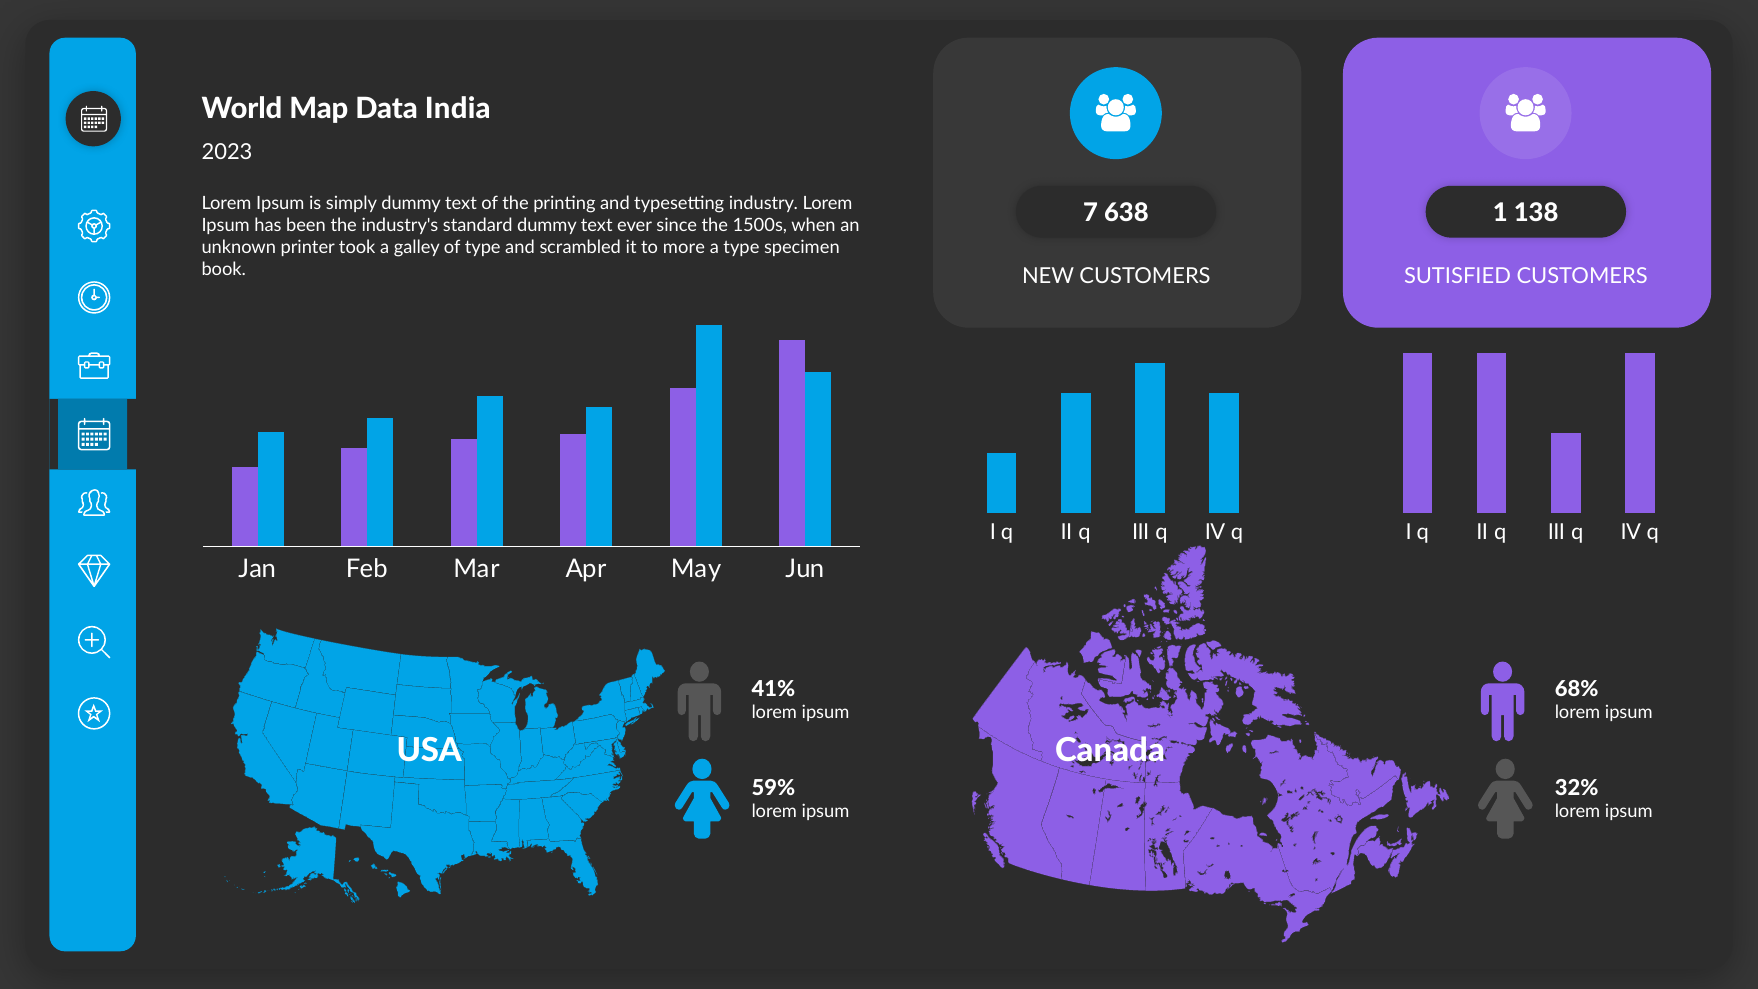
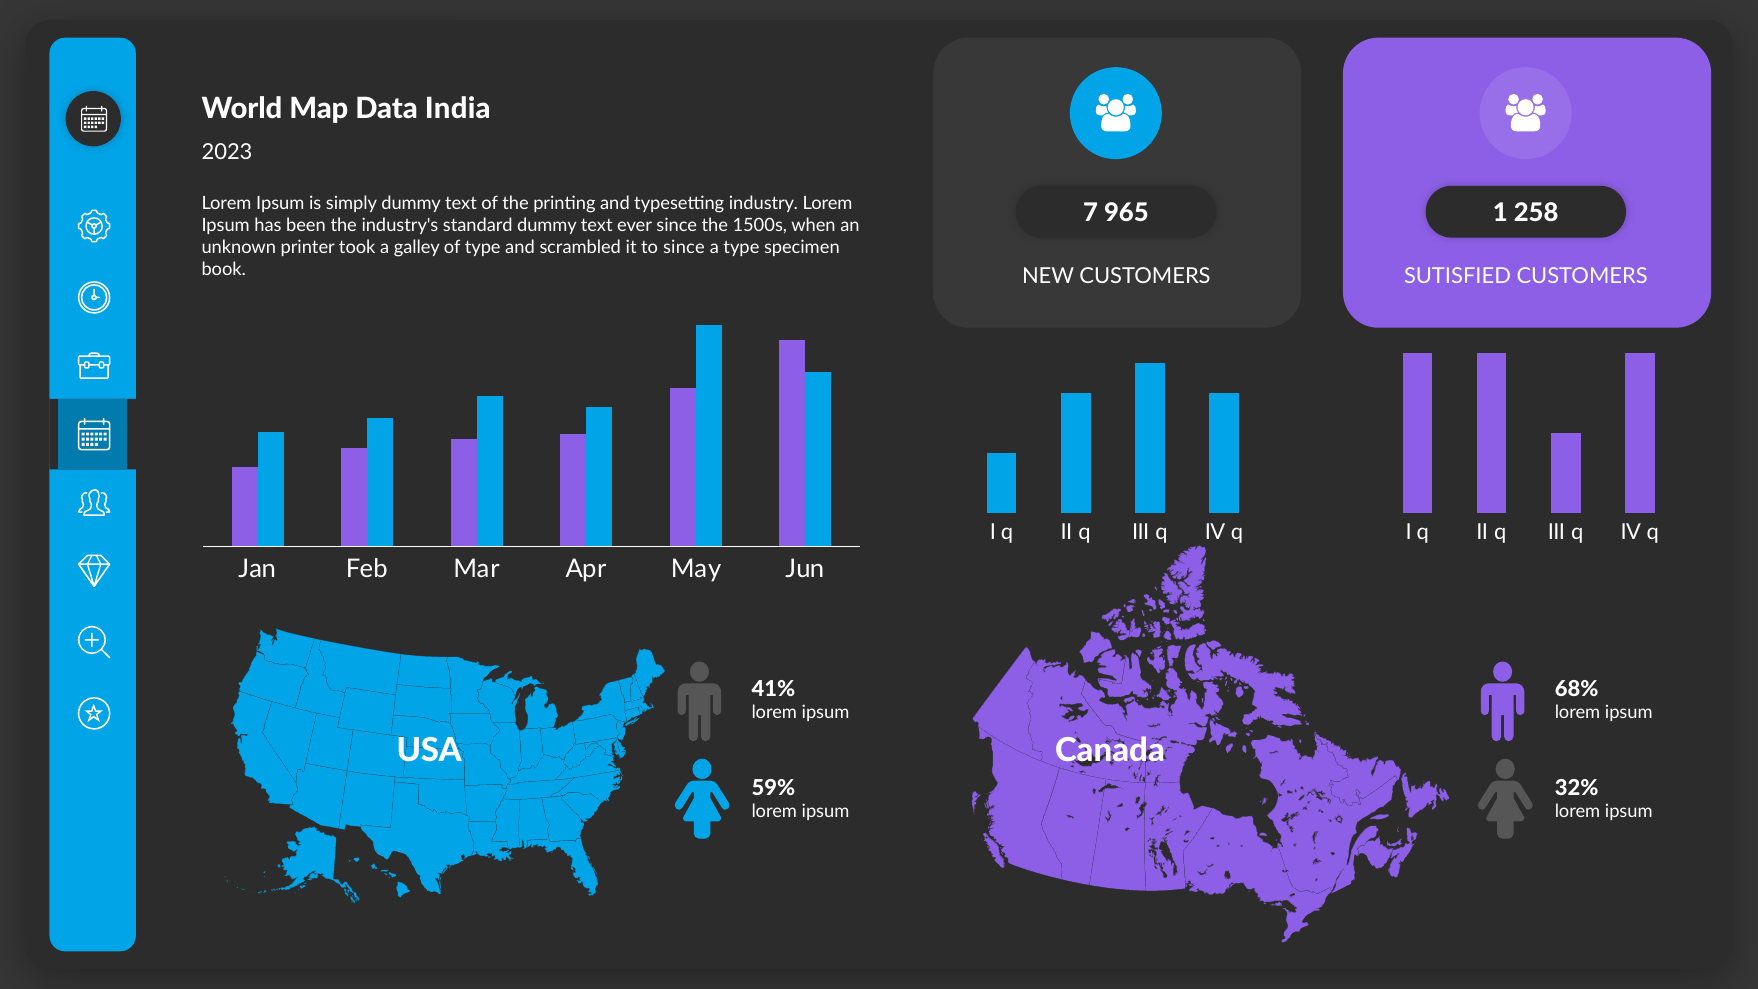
638: 638 -> 965 (1126, 213)
138: 138 -> 258 (1536, 213)
to more: more -> since (684, 248)
